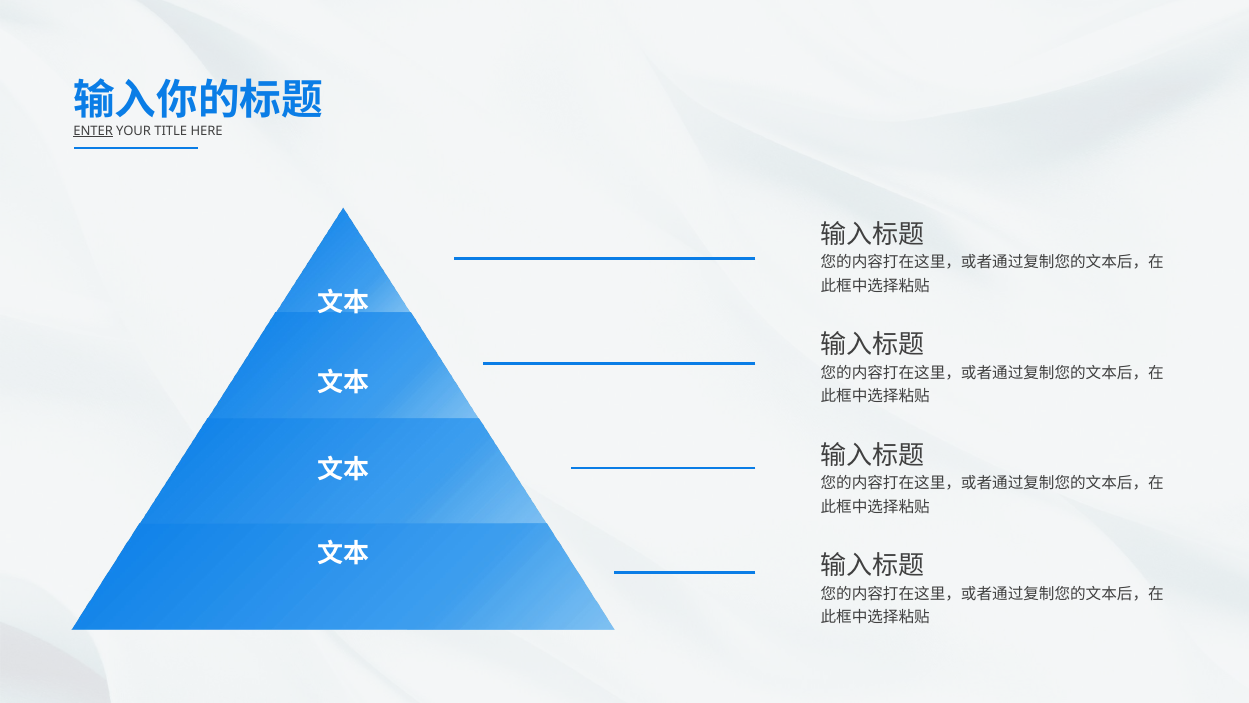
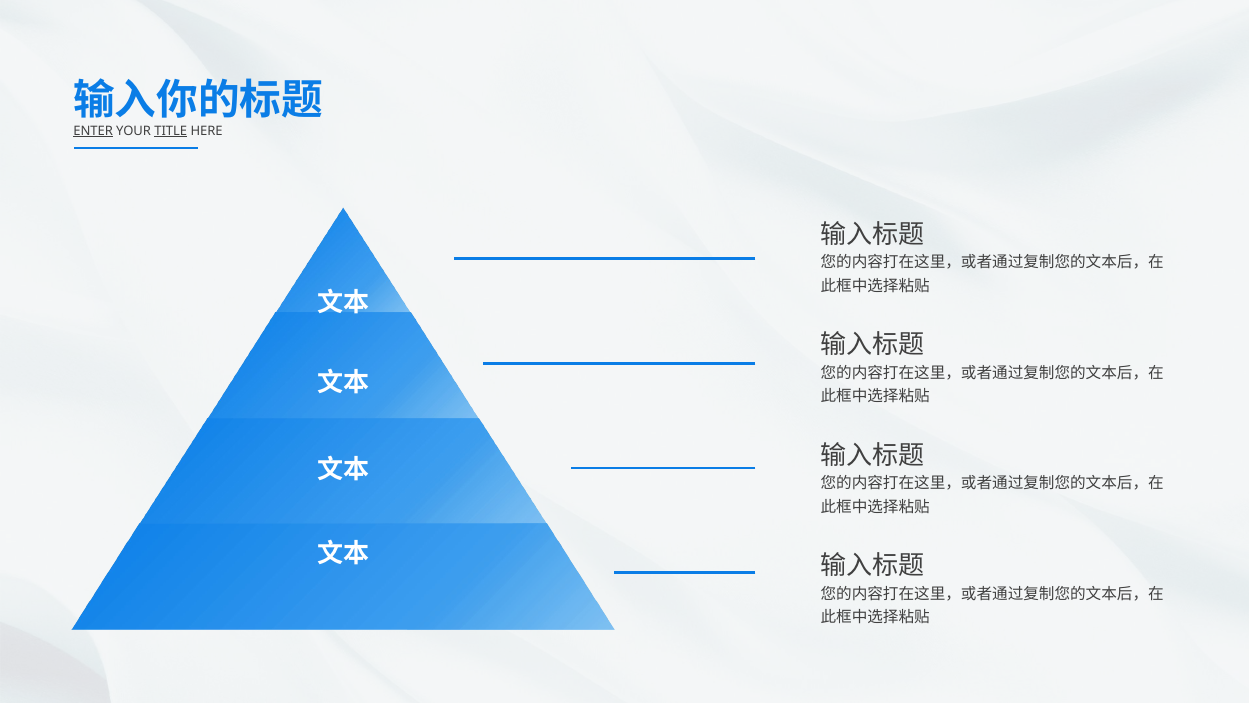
TITLE underline: none -> present (171, 131)
